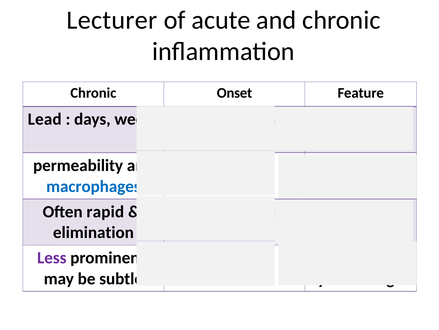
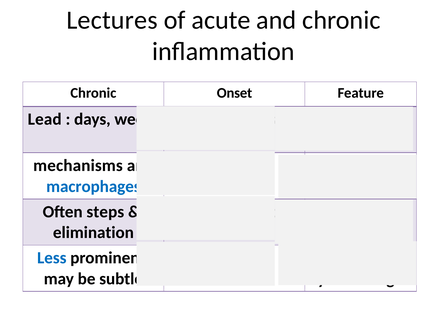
Lecturer: Lecturer -> Lectures (112, 20)
permeability: permeability -> mechanisms (78, 165)
rapid: rapid -> steps (105, 211)
Less colour: purple -> blue (52, 257)
